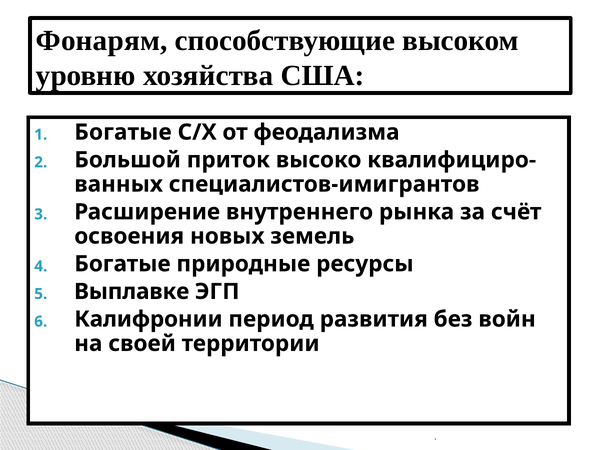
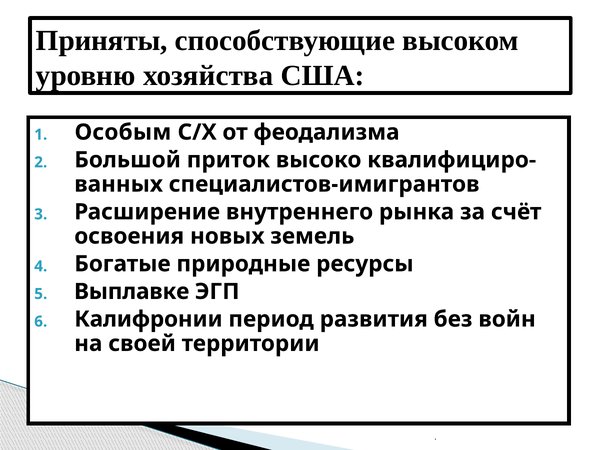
Фонарям: Фонарям -> Приняты (102, 41)
Богатые: Богатые -> Особым (123, 132)
